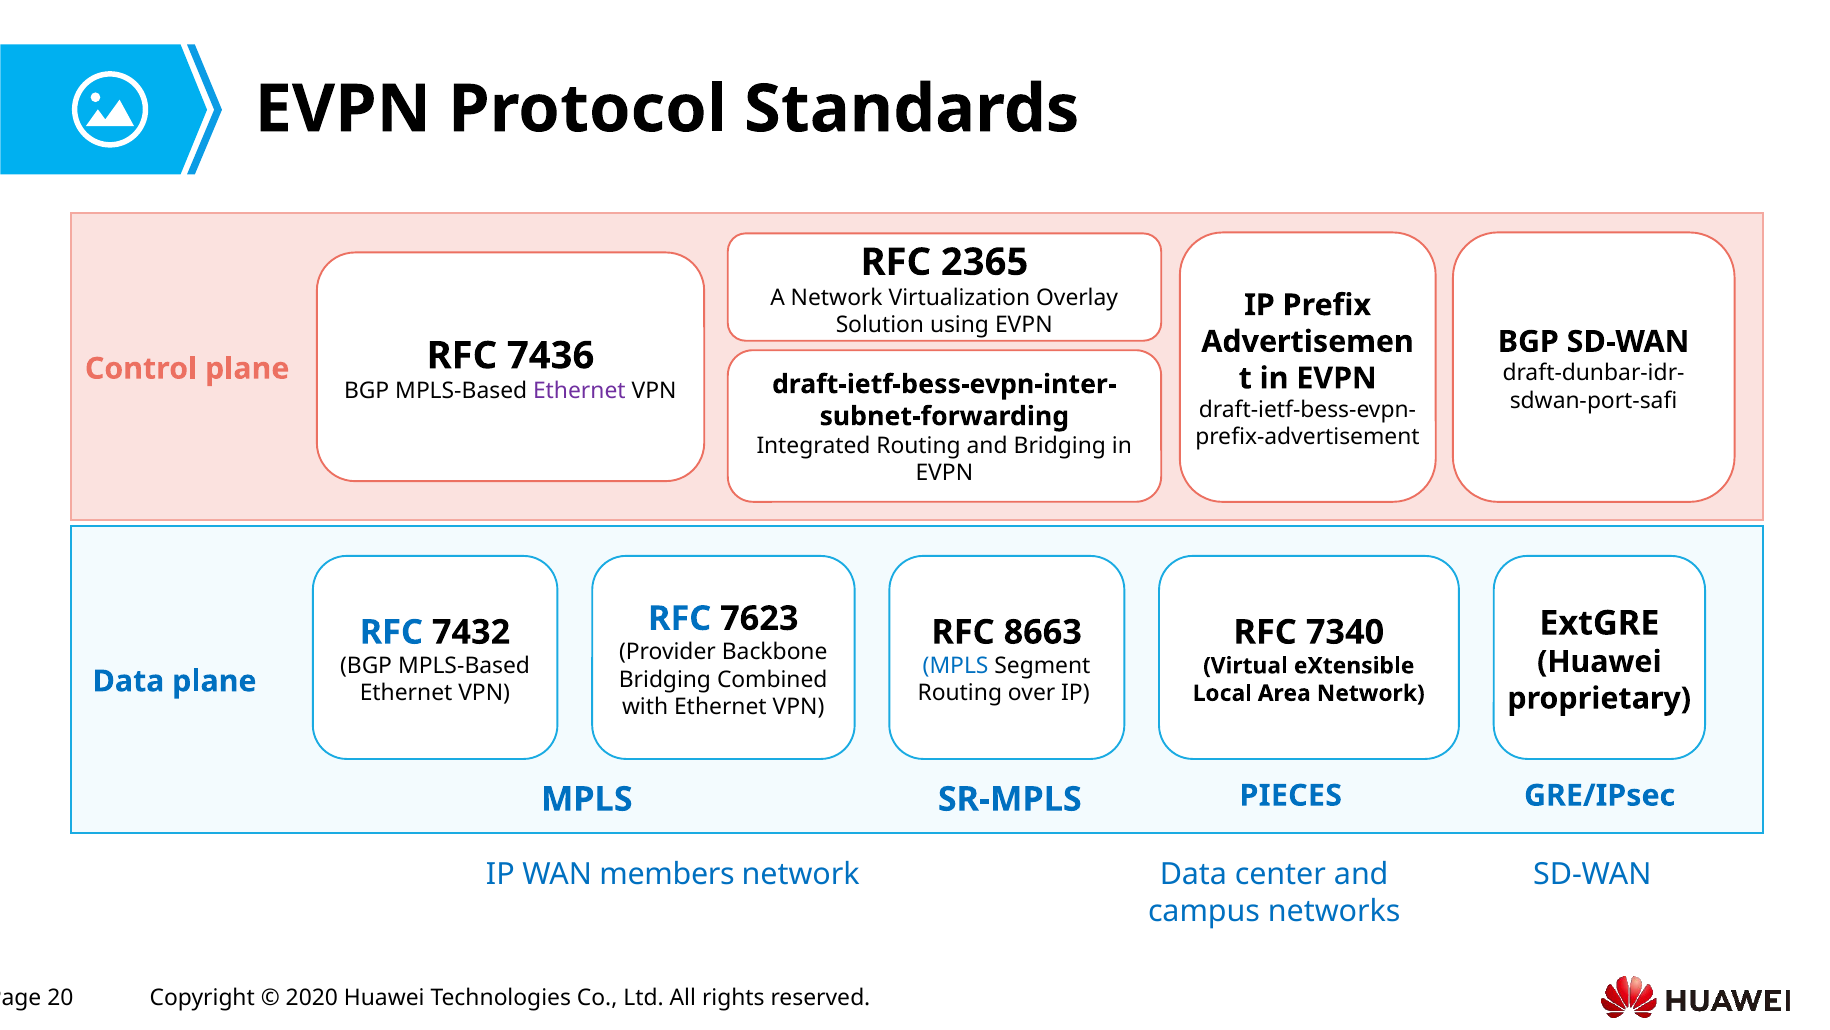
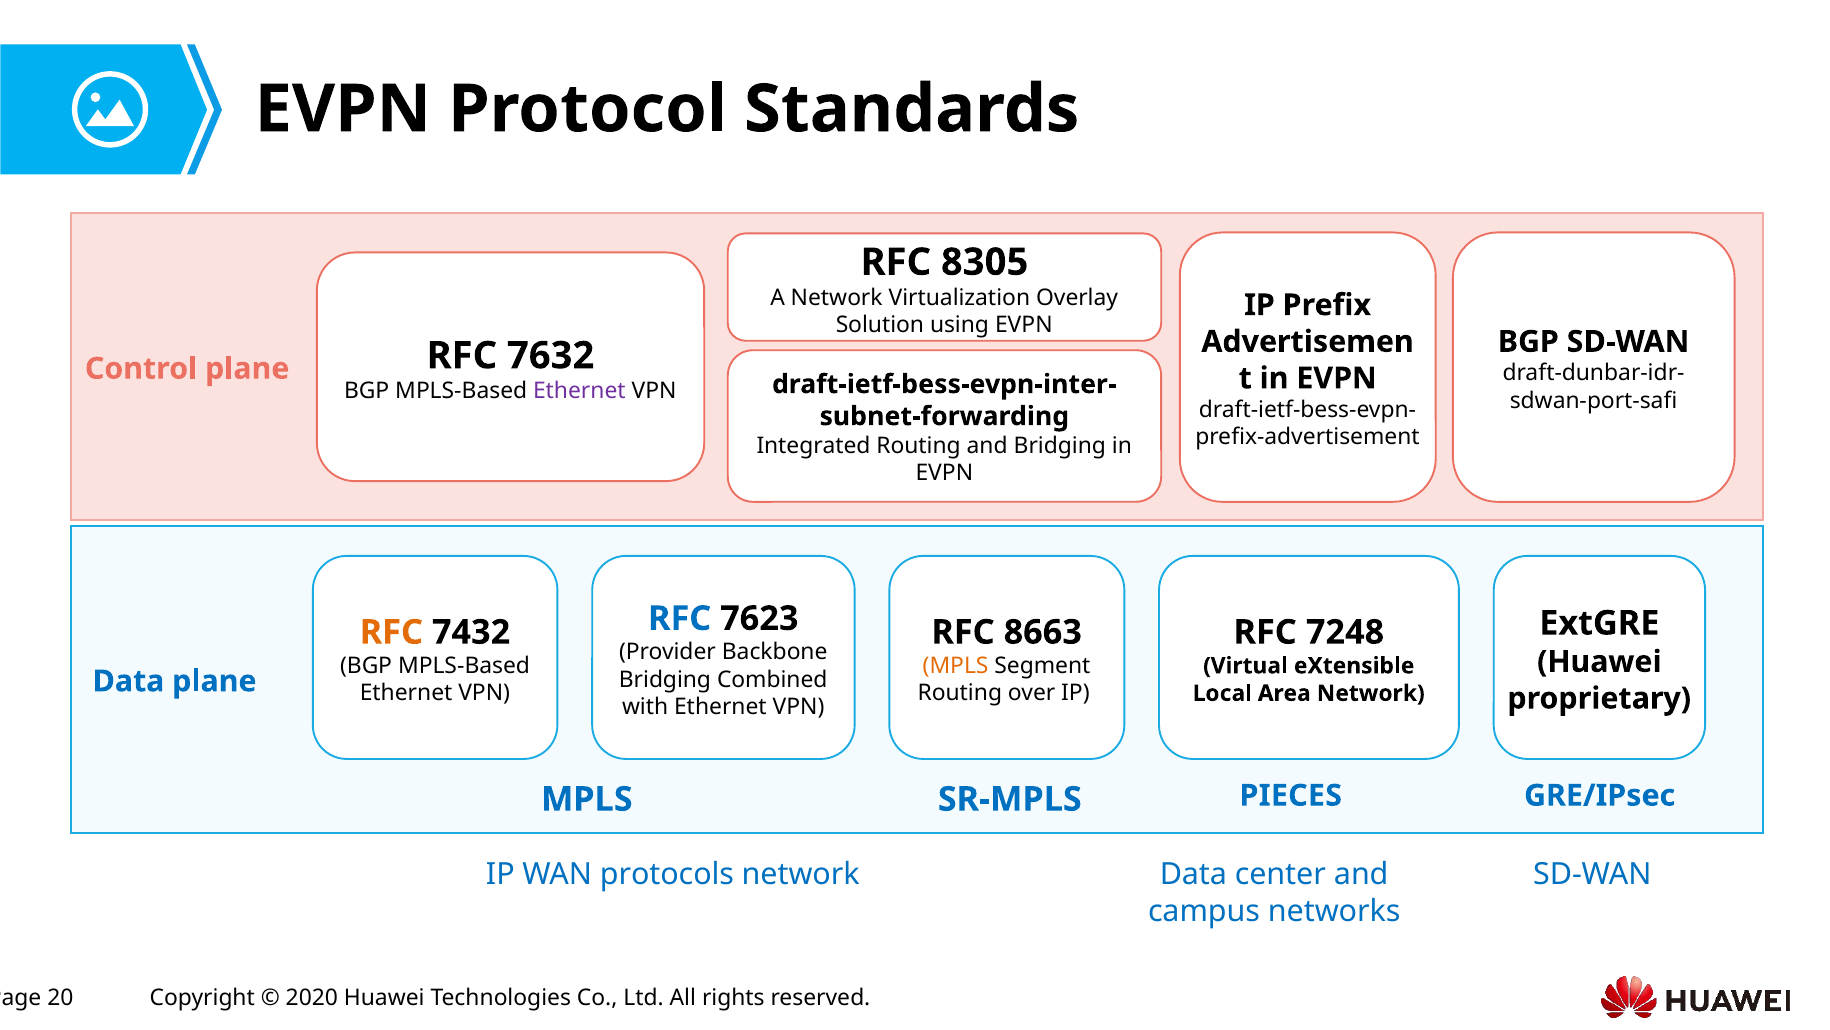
2365: 2365 -> 8305 (985, 262)
7436: 7436 -> 7632 (551, 355)
RFC colour: blue -> orange (391, 632)
7340: 7340 -> 7248 (1345, 632)
MPLS colour: blue -> orange (956, 665)
members: members -> protocols (667, 874)
